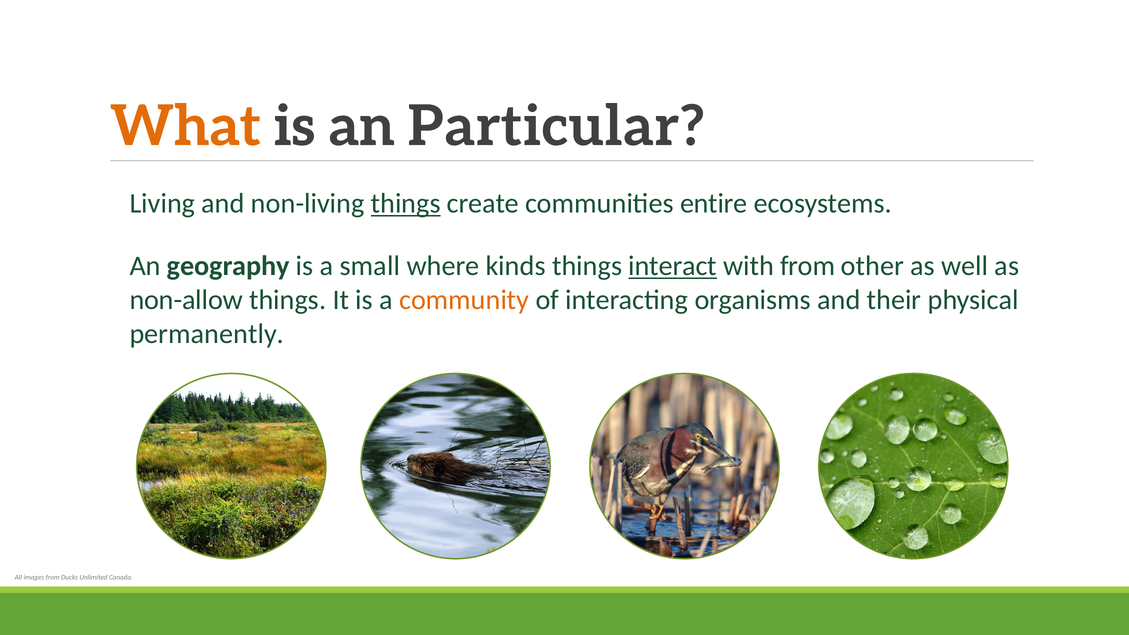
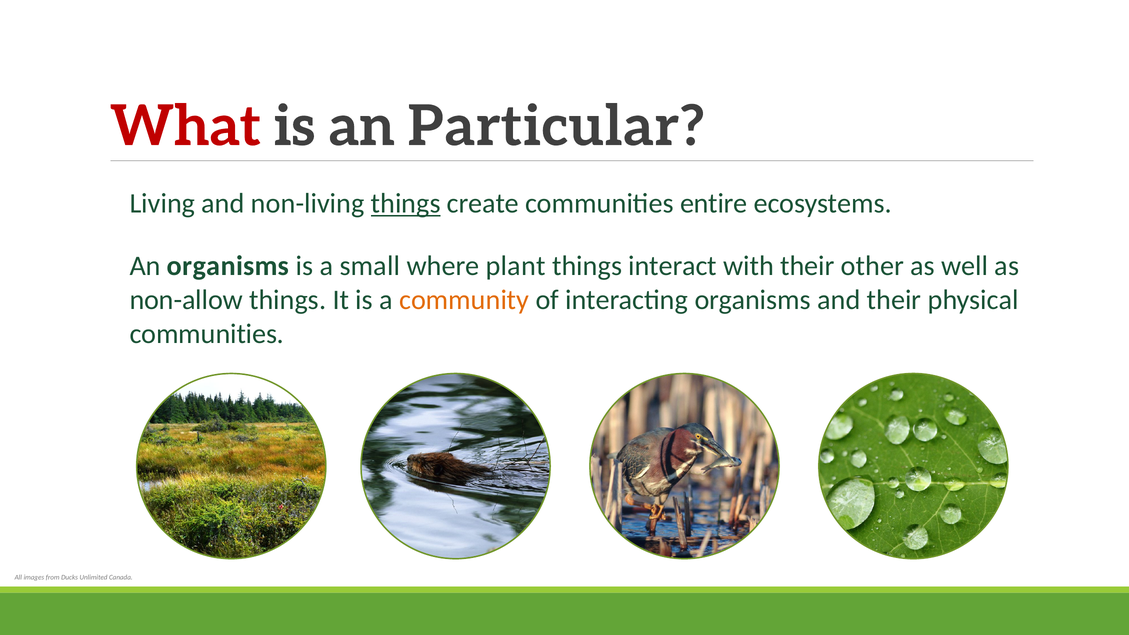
What colour: orange -> red (186, 126)
An geography: geography -> organisms (228, 266)
kinds: kinds -> plant (516, 266)
interact underline: present -> none (673, 266)
with from: from -> their (808, 266)
permanently: permanently -> communities (207, 334)
